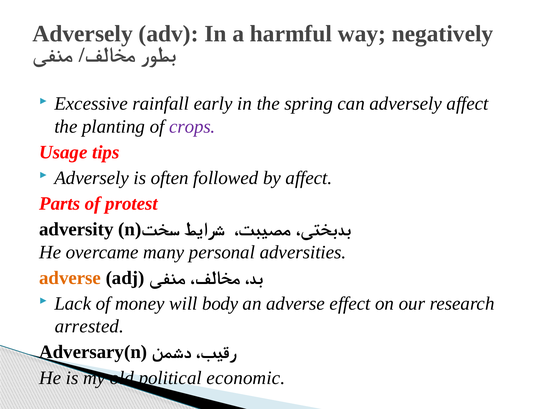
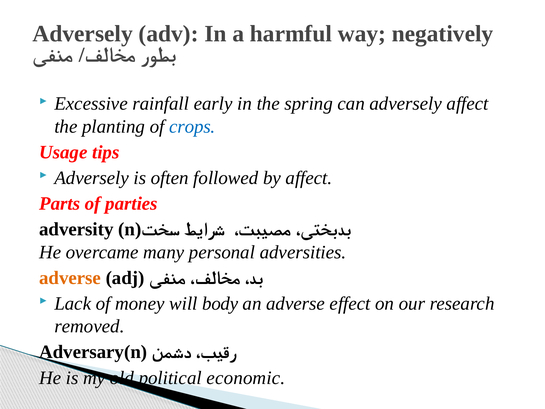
crops colour: purple -> blue (192, 126)
protest: protest -> parties (131, 204)
arrested: arrested -> removed (89, 326)
